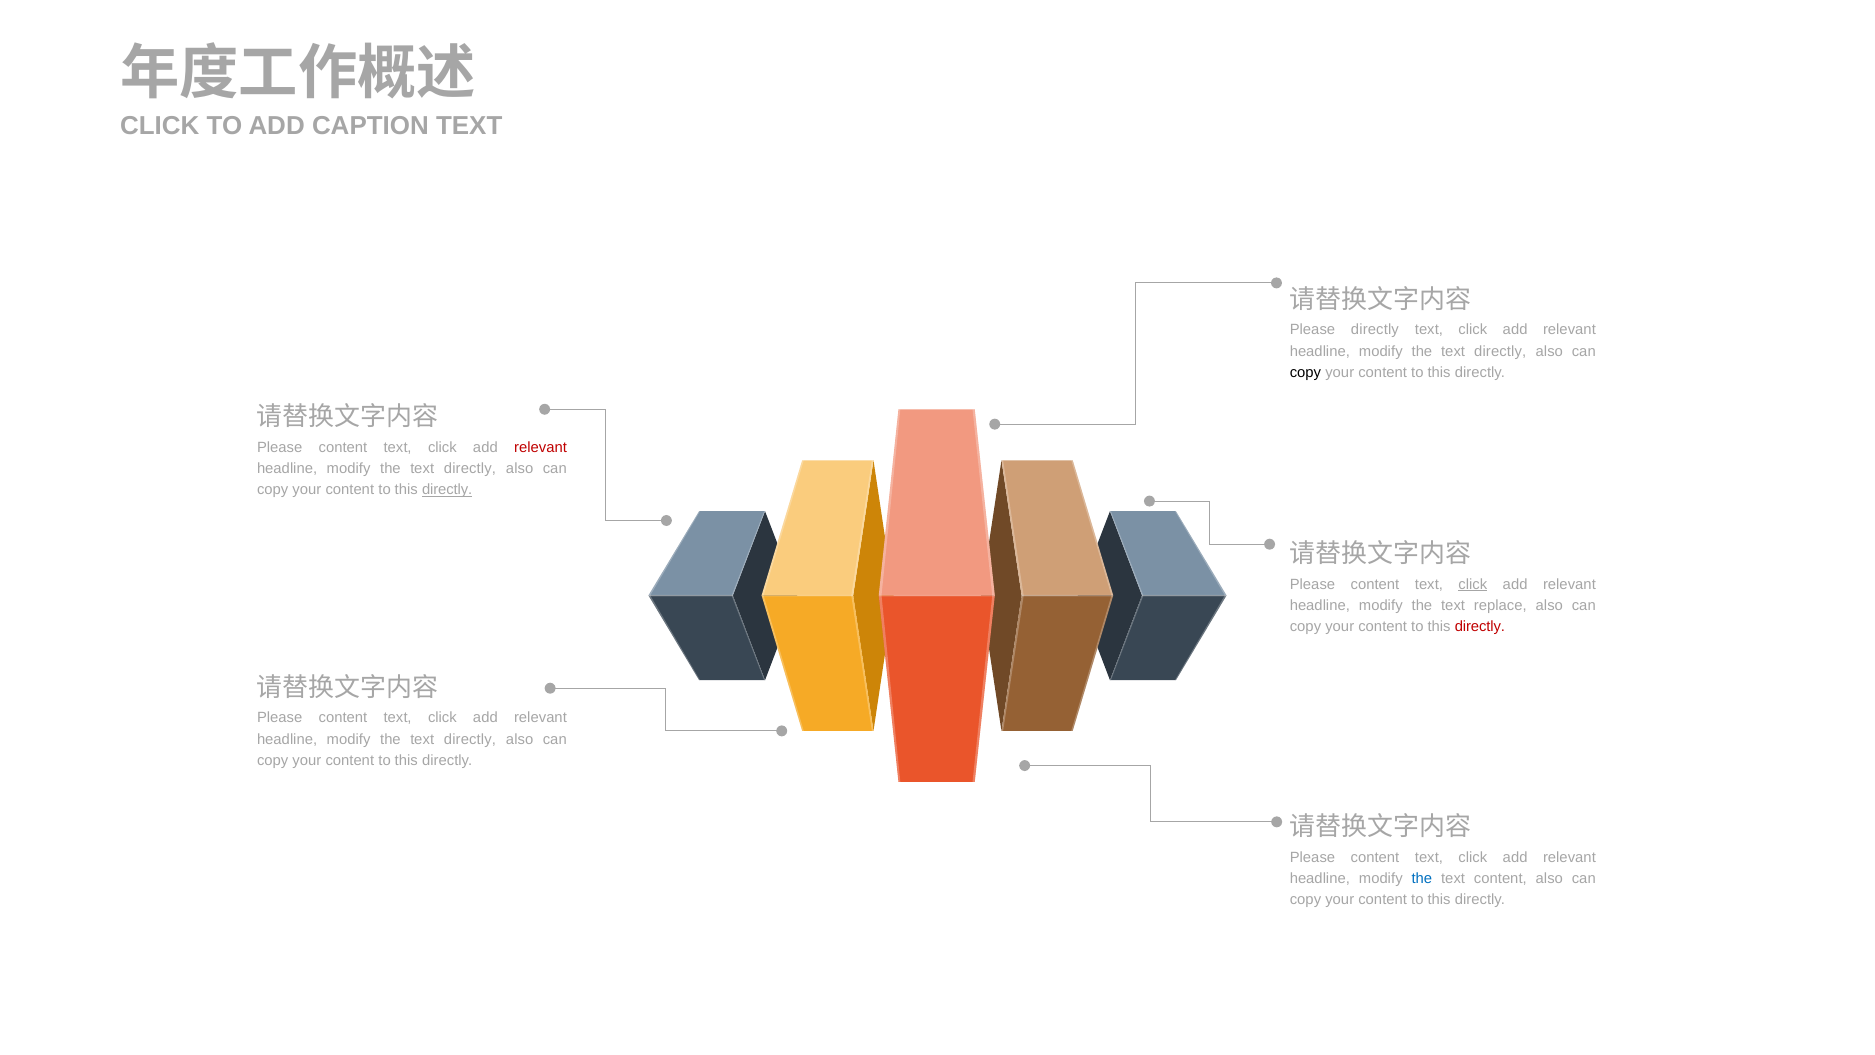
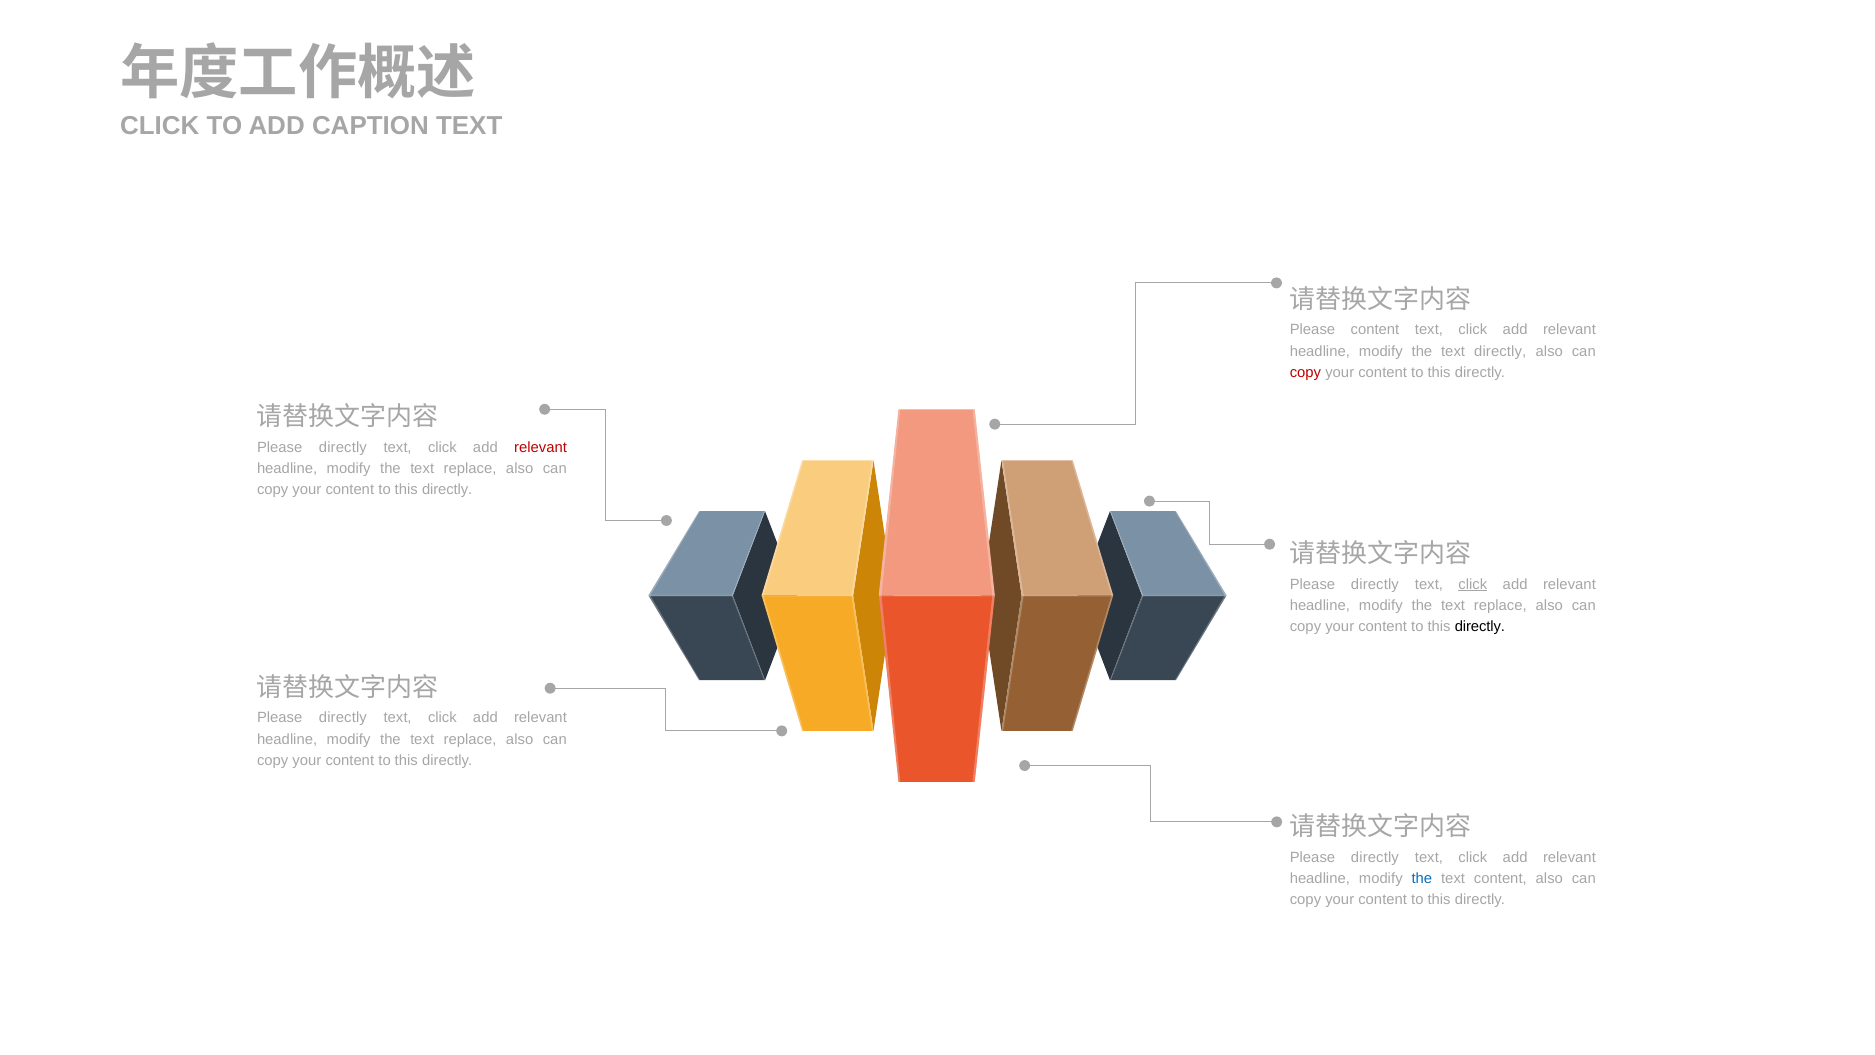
Please directly: directly -> content (1375, 330)
copy colour: black -> red (1305, 372)
content: content -> directly (343, 447)
directly: directly -> replace (470, 468)
directly underline: present -> none (447, 490)
content: content -> directly (1375, 584)
directly colour: red -> black (1480, 627)
content: content -> directly (343, 718)
directly: directly -> replace (470, 739)
content: content -> directly (1375, 857)
